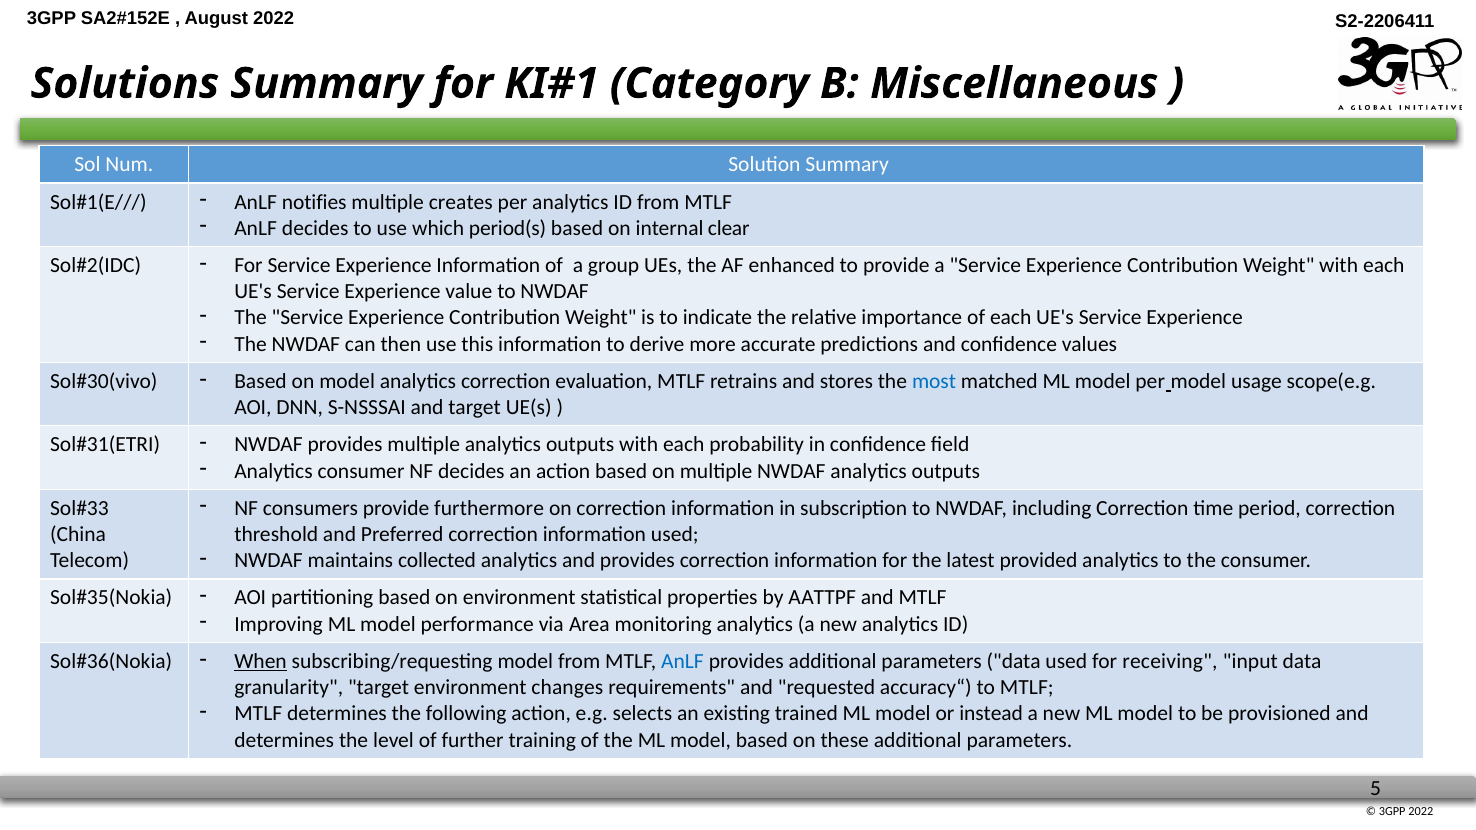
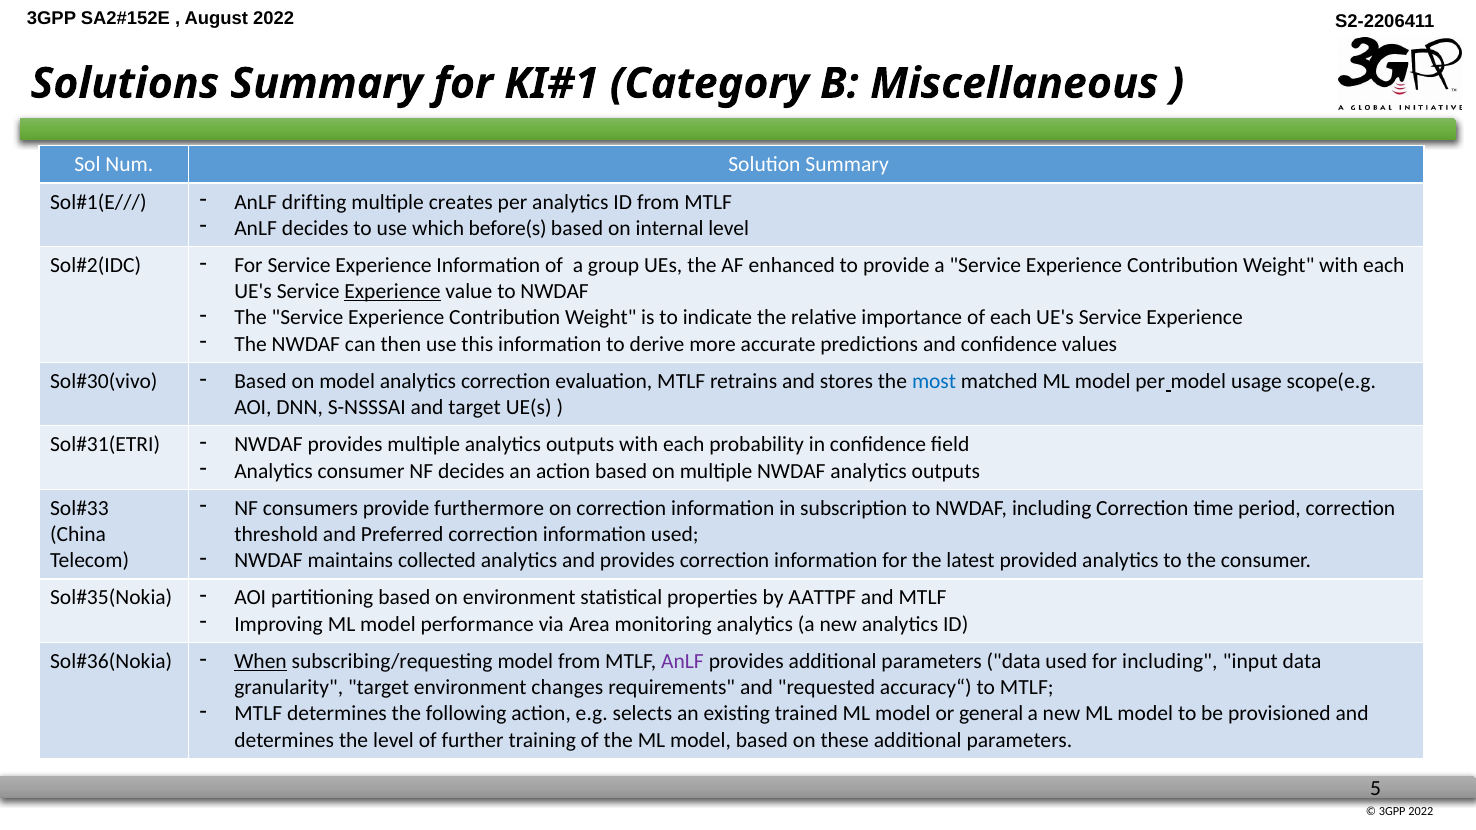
notifies: notifies -> drifting (314, 202)
period(s: period(s -> before(s (508, 228)
internal clear: clear -> level (729, 228)
Experience underline: none -> present (393, 292)
AnLF colour: blue -> purple (683, 662)
for receiving: receiving -> including (1170, 662)
instead: instead -> general (991, 714)
